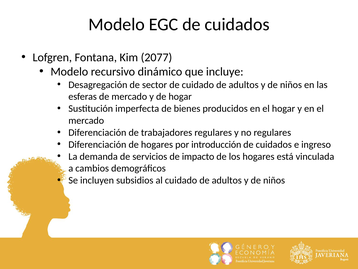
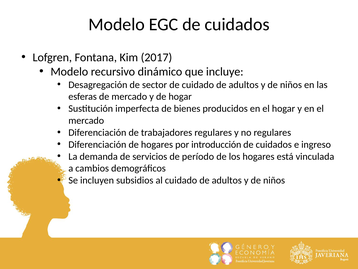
2077: 2077 -> 2017 (156, 57)
impacto: impacto -> período (198, 156)
